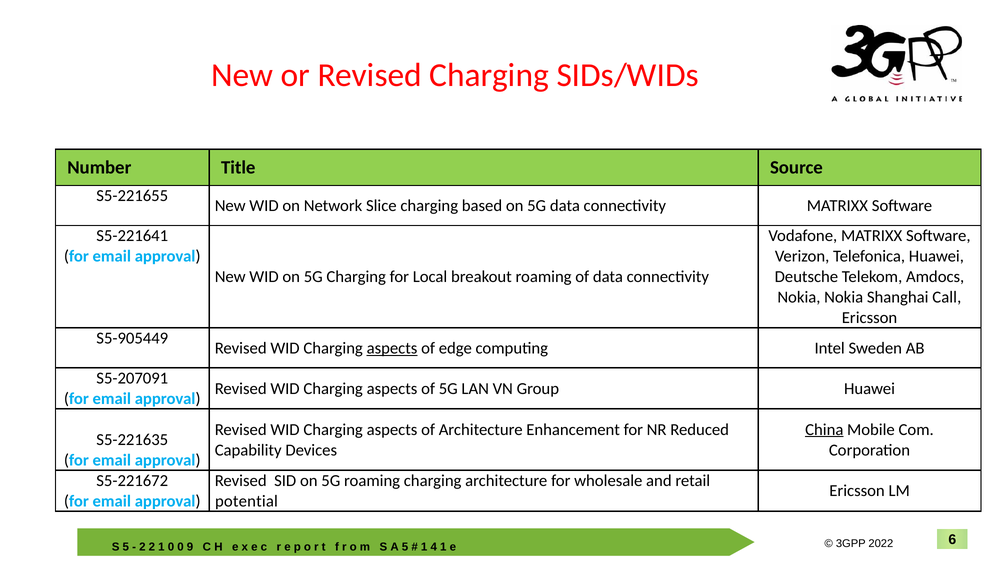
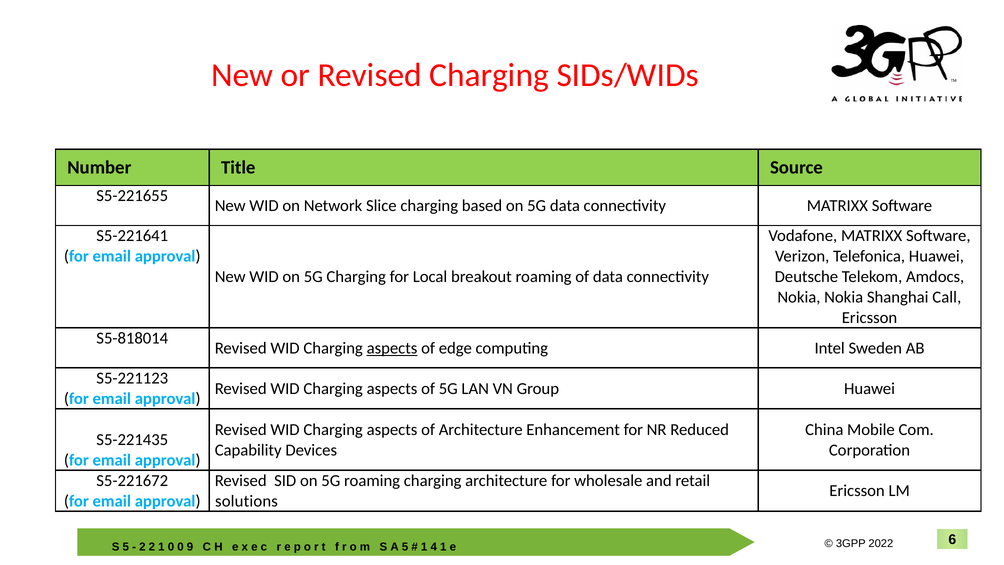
S5-905449: S5-905449 -> S5-818014 (132, 338)
S5-207091: S5-207091 -> S5-221123 (132, 378)
China underline: present -> none (824, 429)
S5-221635: S5-221635 -> S5-221435 (132, 440)
potential: potential -> solutions (246, 501)
